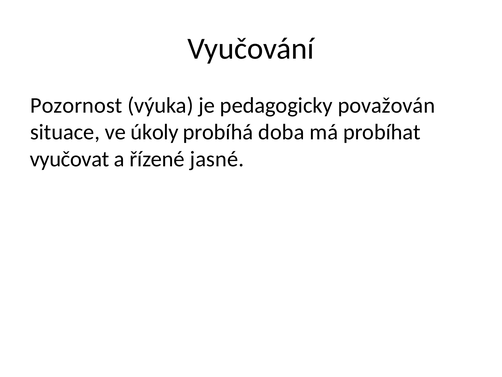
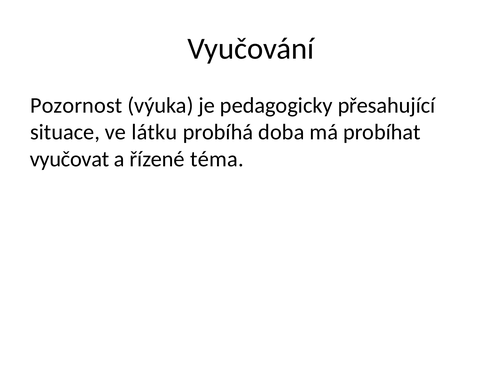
považován: považován -> přesahující (386, 105)
úkoly: úkoly -> látku (154, 132)
jasné: jasné -> téma (217, 159)
